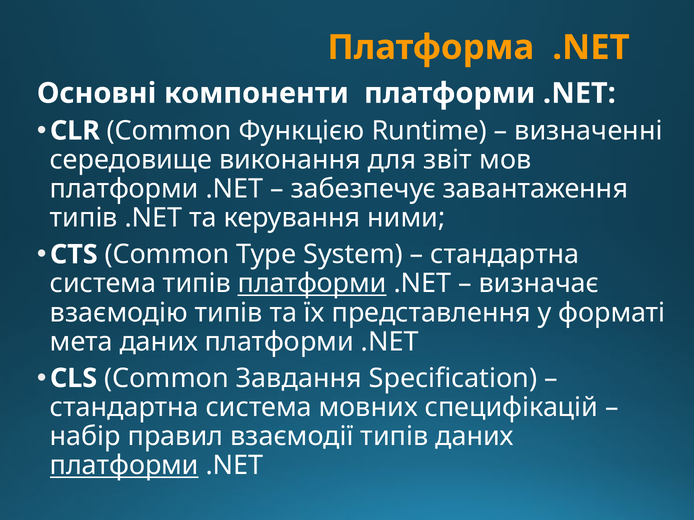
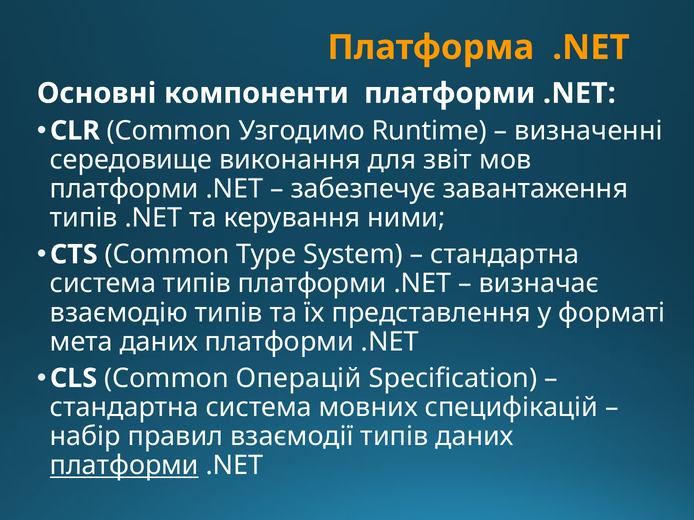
Функцією: Функцією -> Узгодимо (302, 131)
платформи underline: present -> none (312, 284)
Завдання: Завдання -> Операцій (299, 379)
